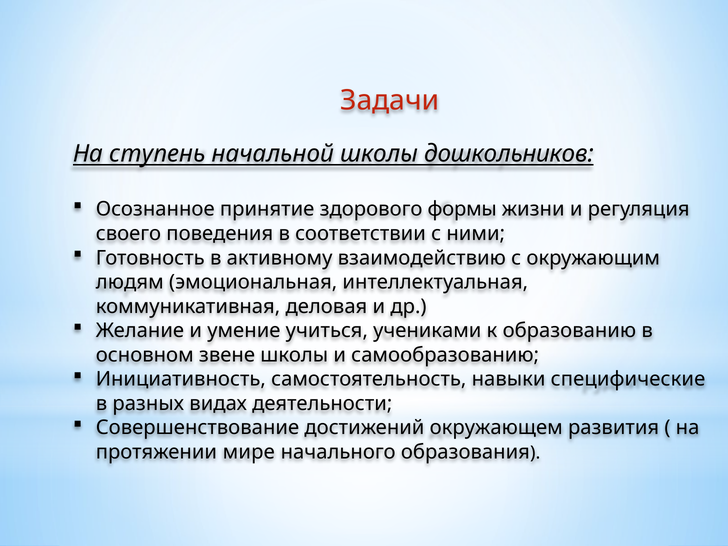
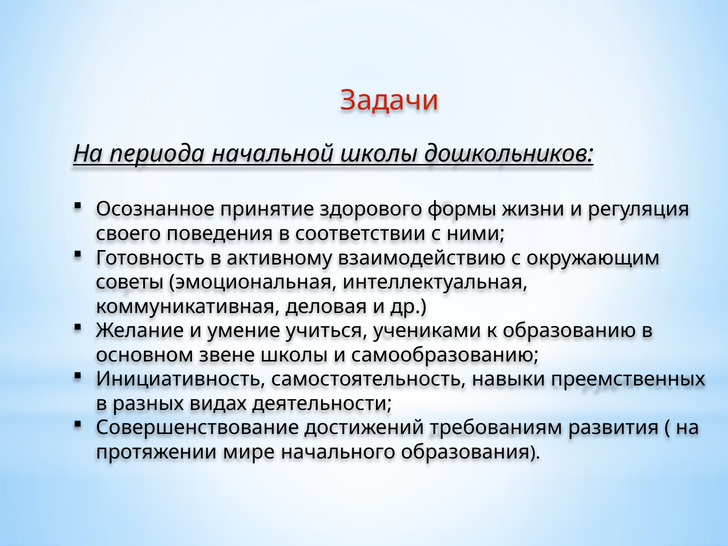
ступень: ступень -> периода (157, 154)
людям: людям -> советы (130, 282)
специфические: специфические -> преемственных (628, 379)
окружающем: окружающем -> требованиям (496, 428)
